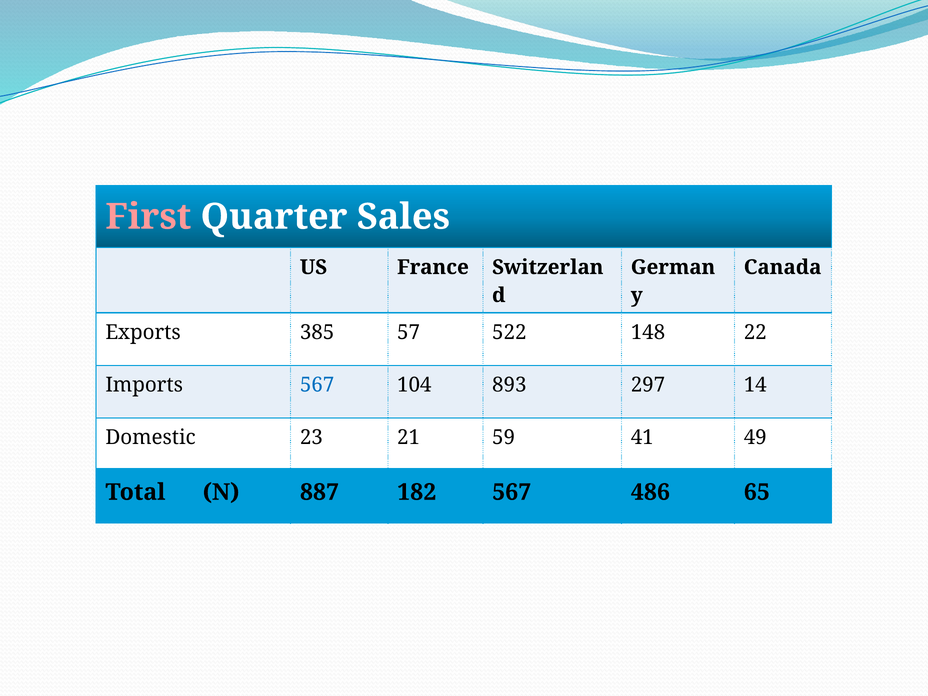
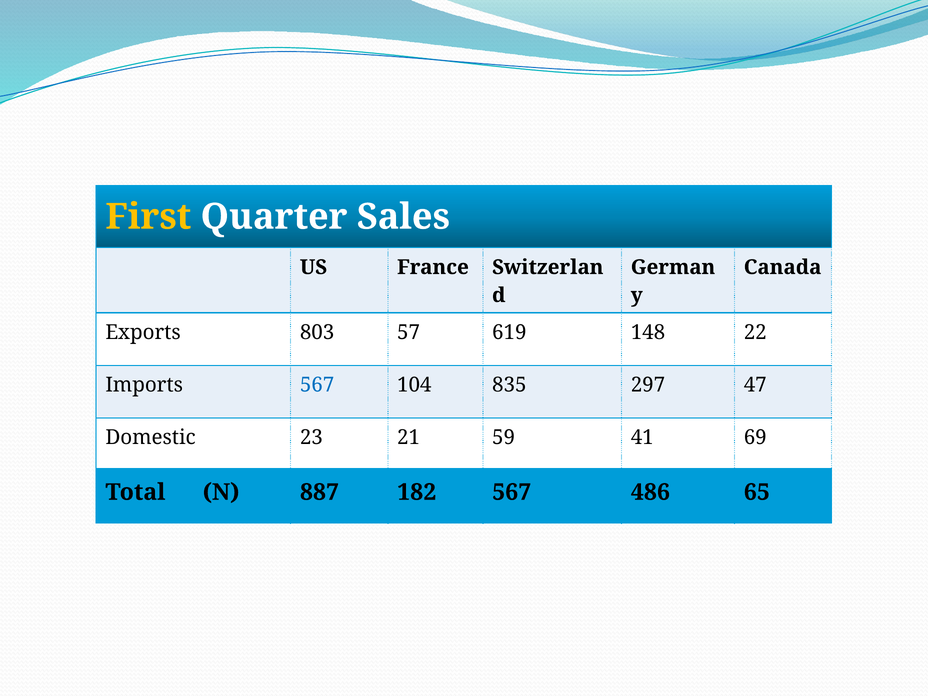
First colour: pink -> yellow (148, 217)
385: 385 -> 803 (317, 333)
522: 522 -> 619 (509, 333)
893: 893 -> 835 (509, 385)
14: 14 -> 47 (755, 385)
49: 49 -> 69 (755, 438)
